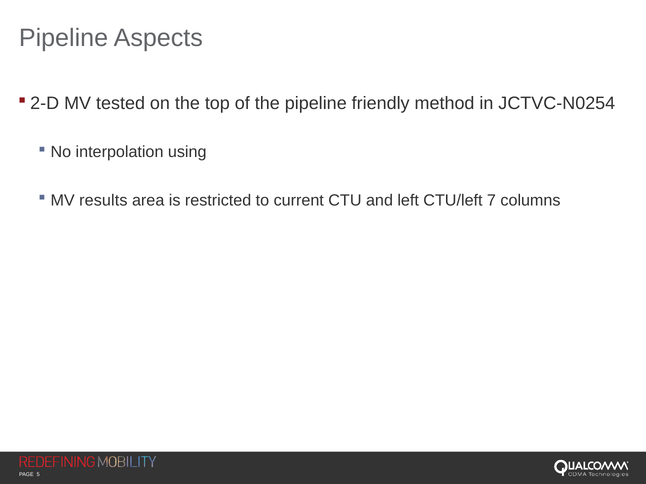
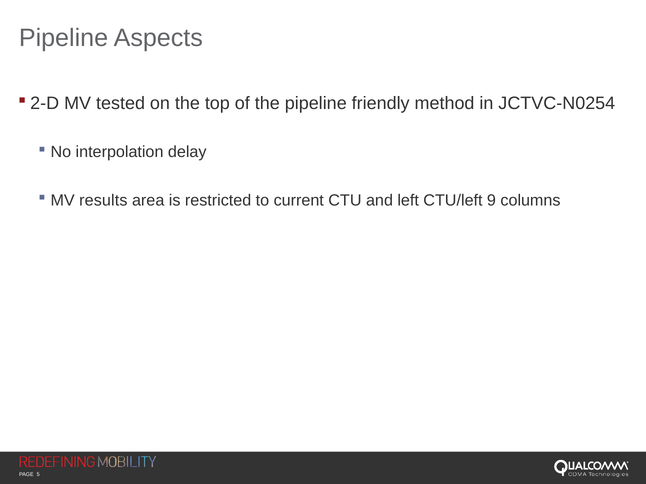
using: using -> delay (187, 152)
7: 7 -> 9 (491, 200)
